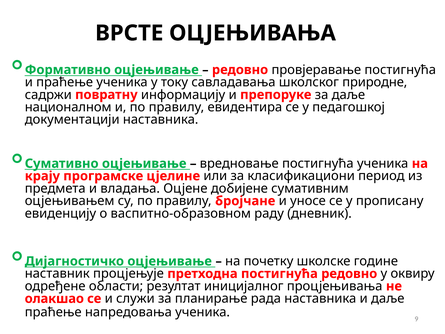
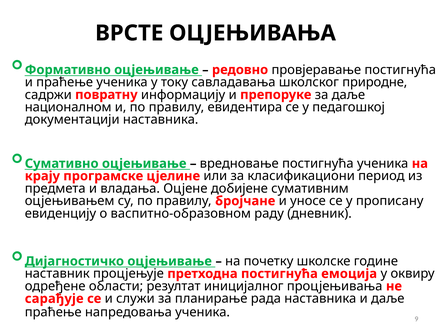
постигнућа редовно: редовно -> емоција (349, 274)
олакшао: олакшао -> сарађује (54, 298)
